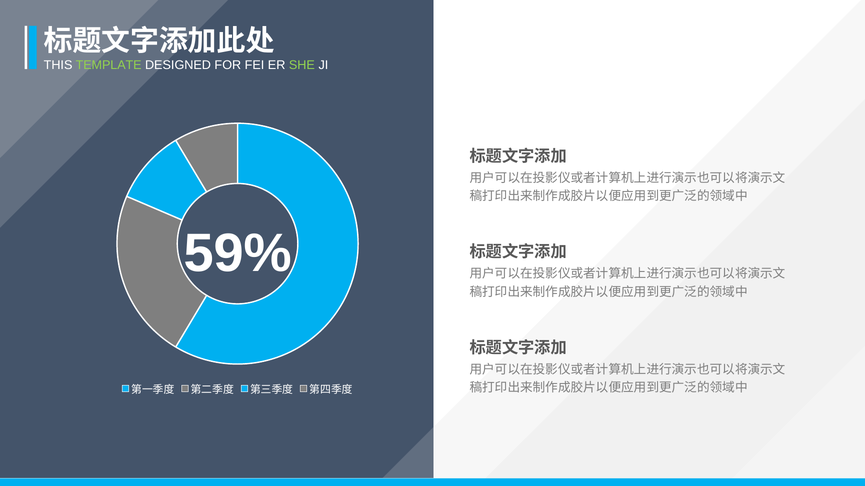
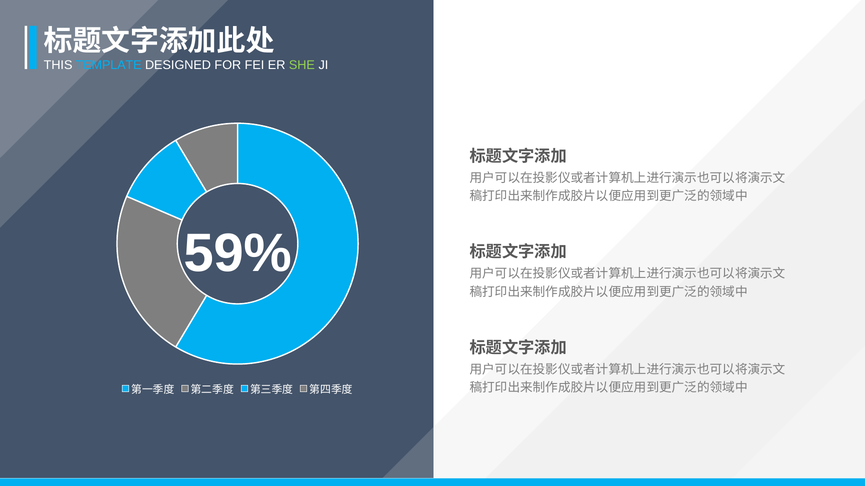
TEMPLATE colour: light green -> light blue (109, 65)
